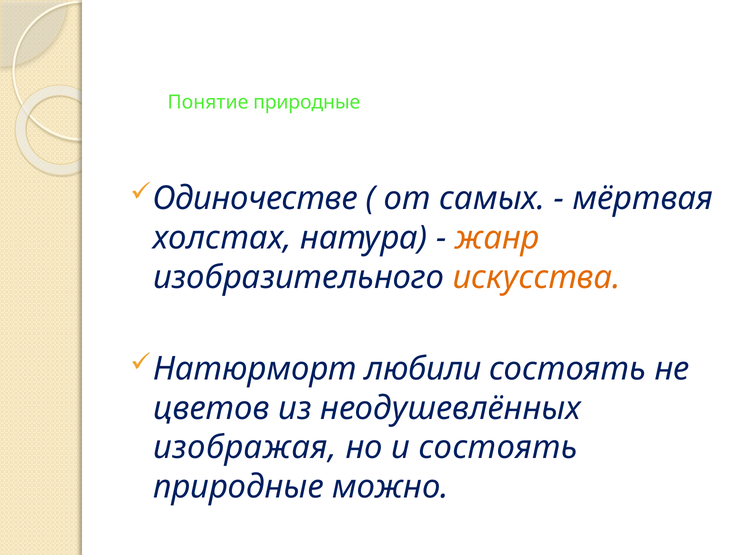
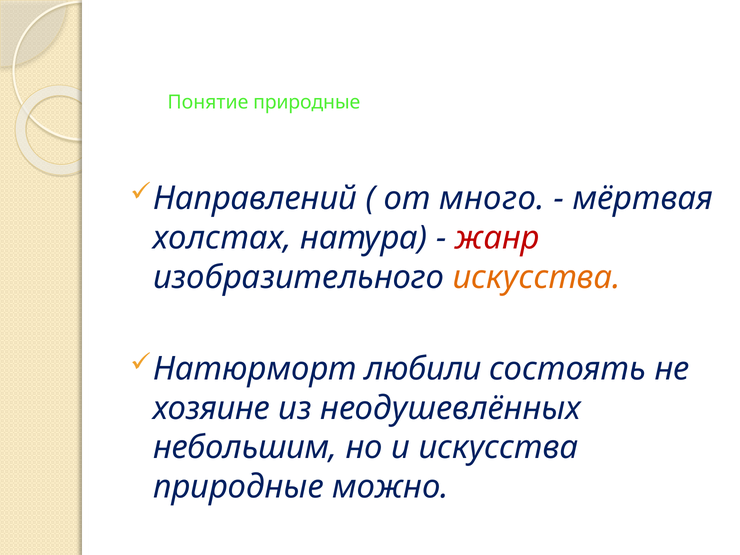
Одиночестве: Одиночестве -> Направлений (255, 198)
самых: самых -> много (492, 198)
жанр colour: orange -> red (497, 238)
цветов: цветов -> хозяине (212, 408)
изображая: изображая -> небольшим (245, 448)
и состоять: состоять -> искусства (498, 448)
